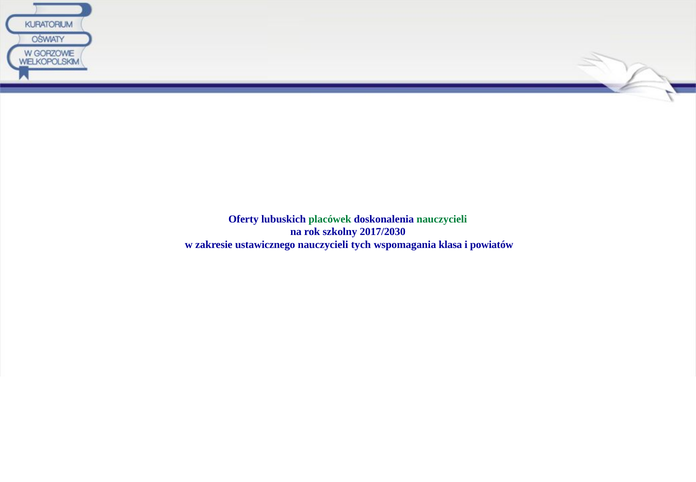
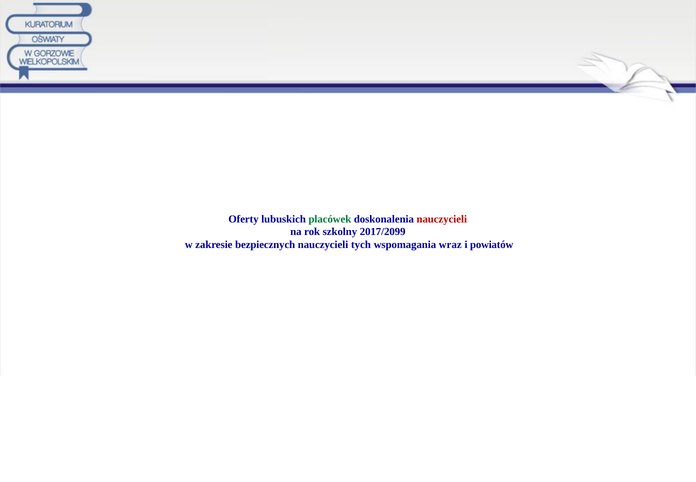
nauczycieli colour: green -> red (442, 219)
2017/2030: 2017/2030 -> 2017/2099 (383, 232)
ustawicznego: ustawicznego -> bezpiecznych (265, 245)
klasa: klasa -> wraz (450, 245)
